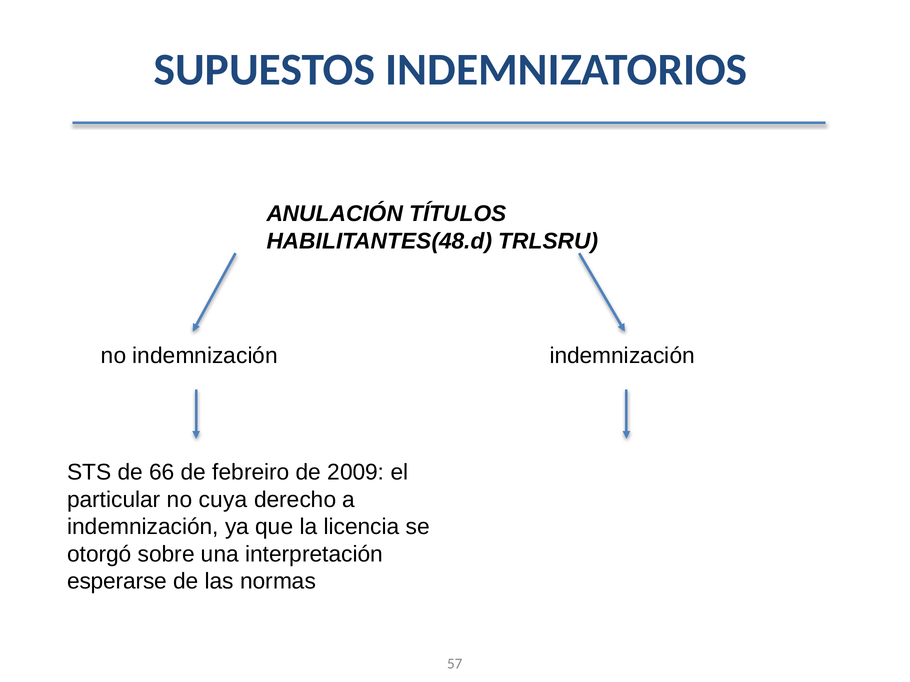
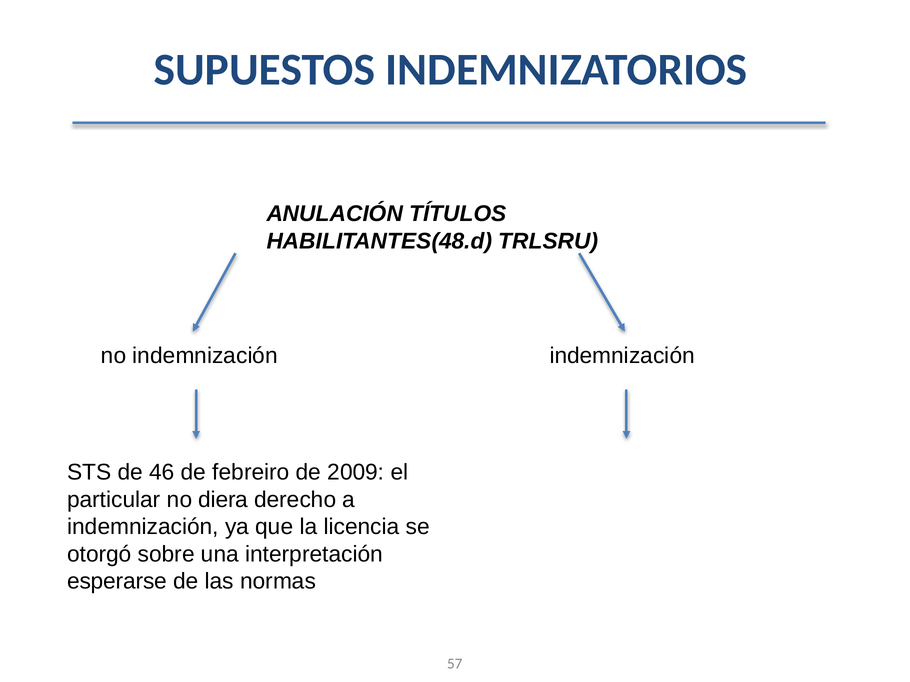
66: 66 -> 46 (162, 473)
cuya: cuya -> diera (223, 500)
